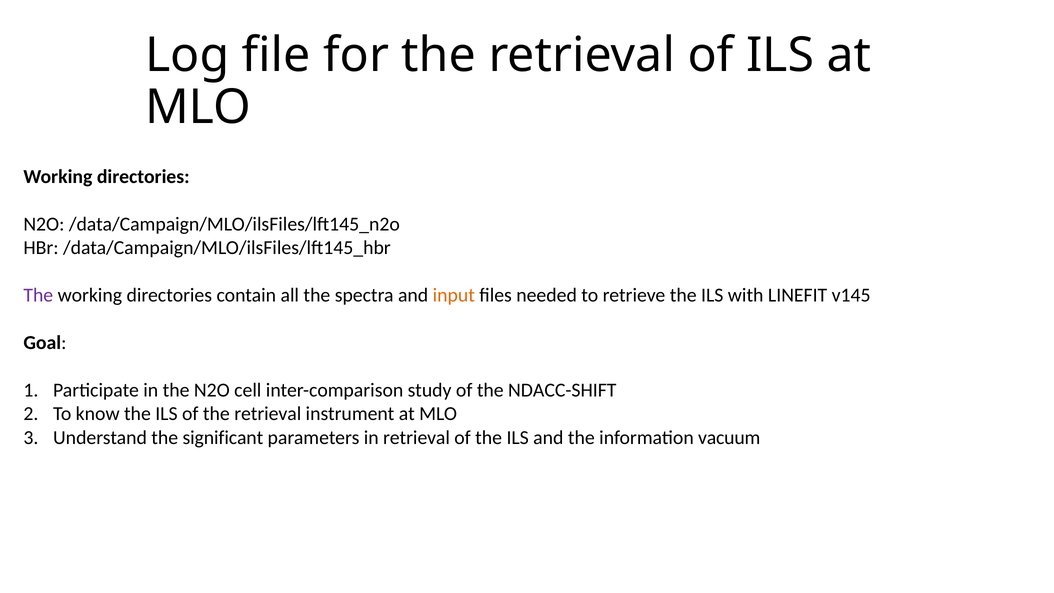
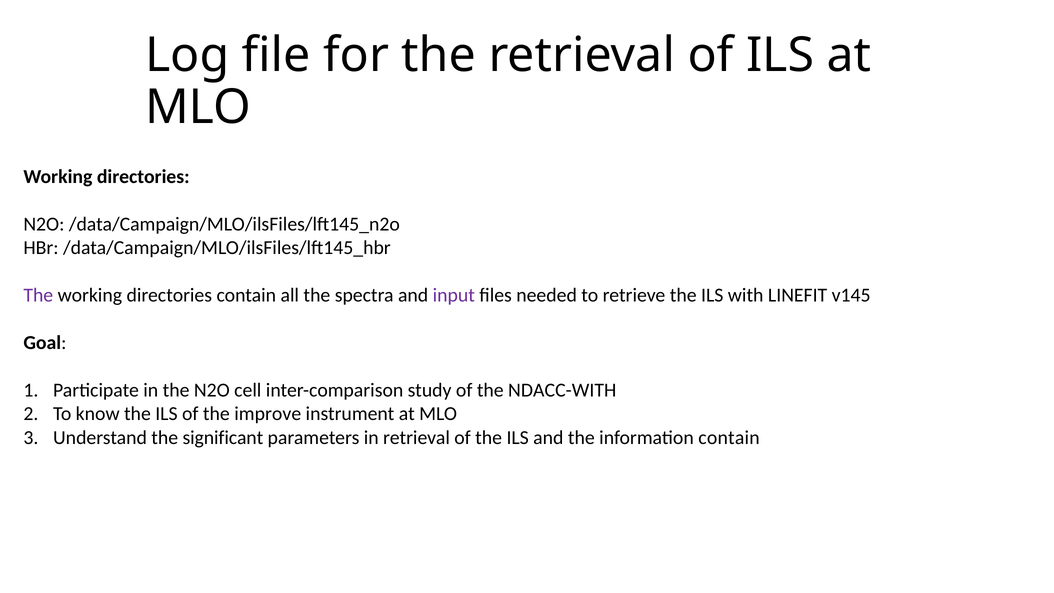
input colour: orange -> purple (454, 295)
NDACC-SHIFT: NDACC-SHIFT -> NDACC-WITH (562, 390)
of the retrieval: retrieval -> improve (268, 414)
information vacuum: vacuum -> contain (729, 437)
